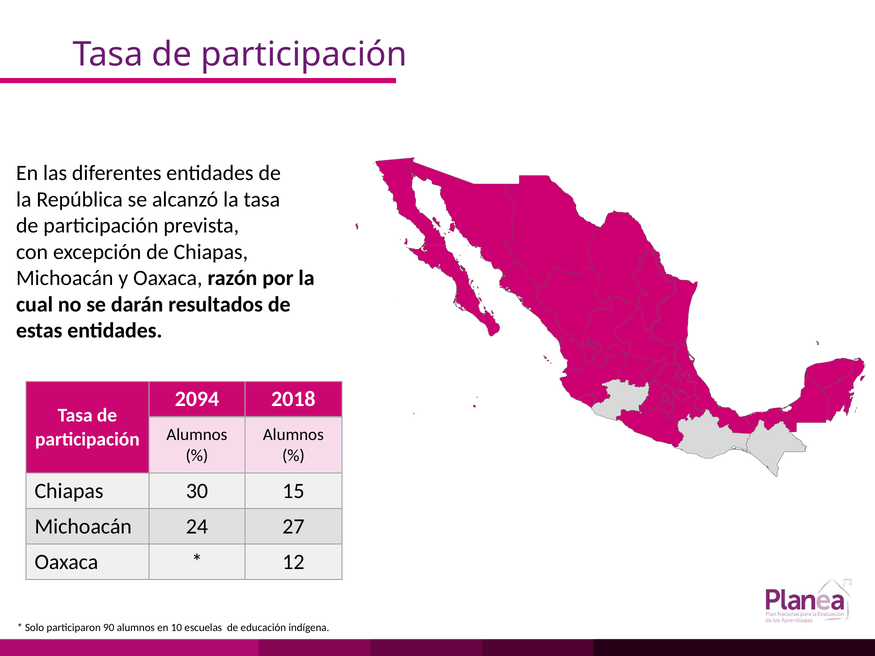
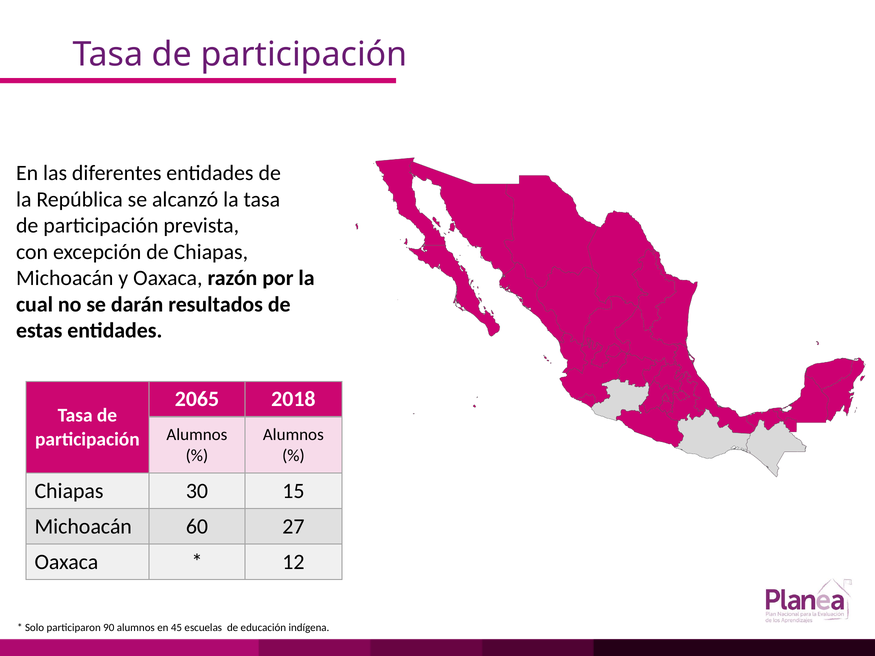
2094: 2094 -> 2065 (197, 399)
24: 24 -> 60 (197, 527)
10: 10 -> 45 (176, 628)
